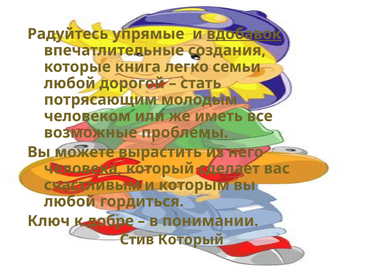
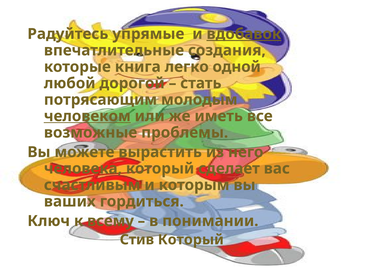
семьи: семьи -> одной (237, 67)
человеком underline: none -> present (87, 116)
любой: любой -> ваших (70, 202)
добре: добре -> всему (111, 221)
